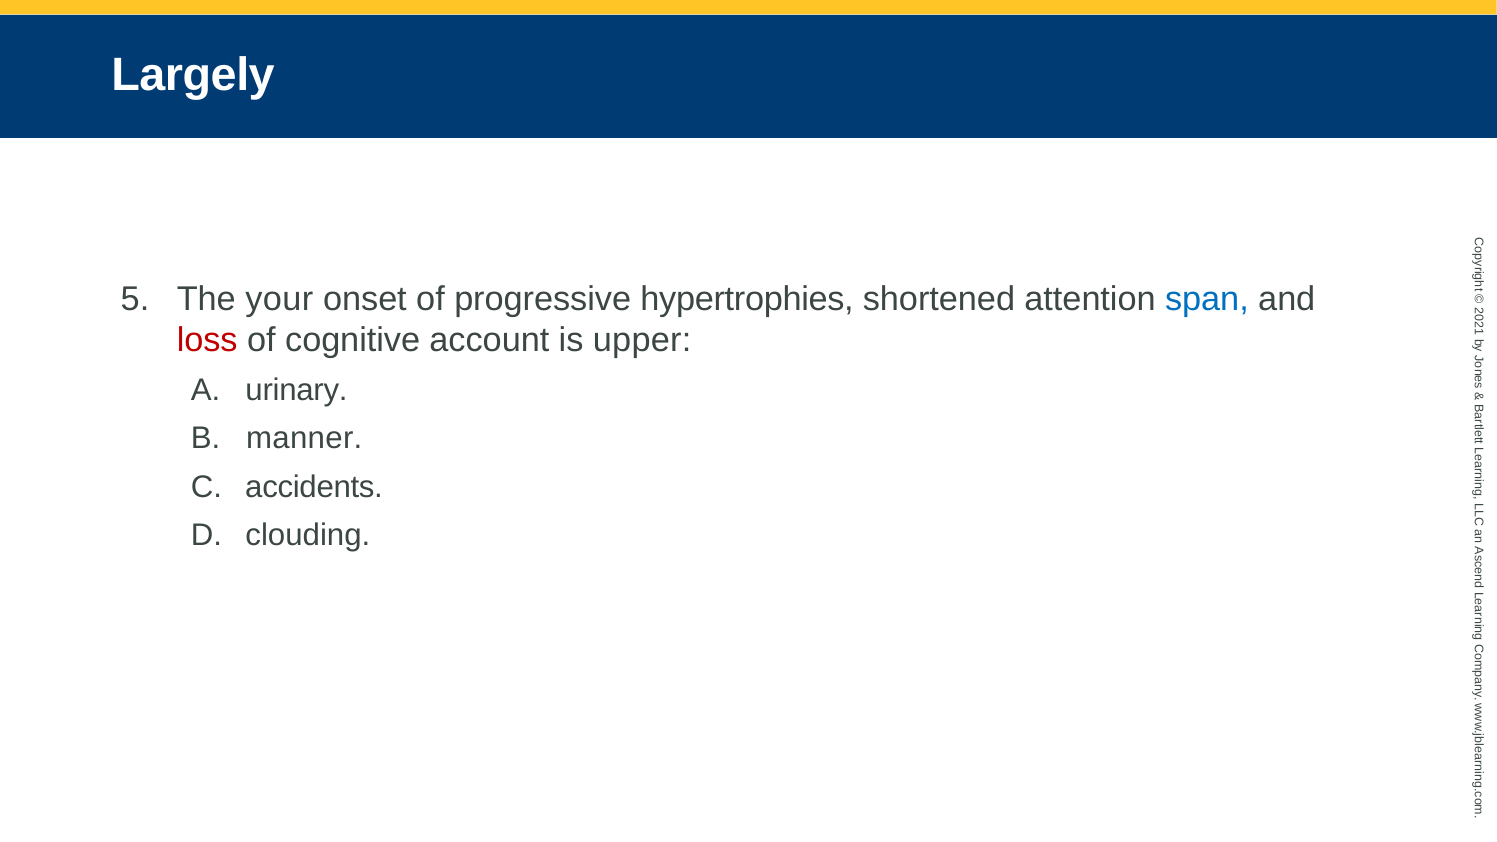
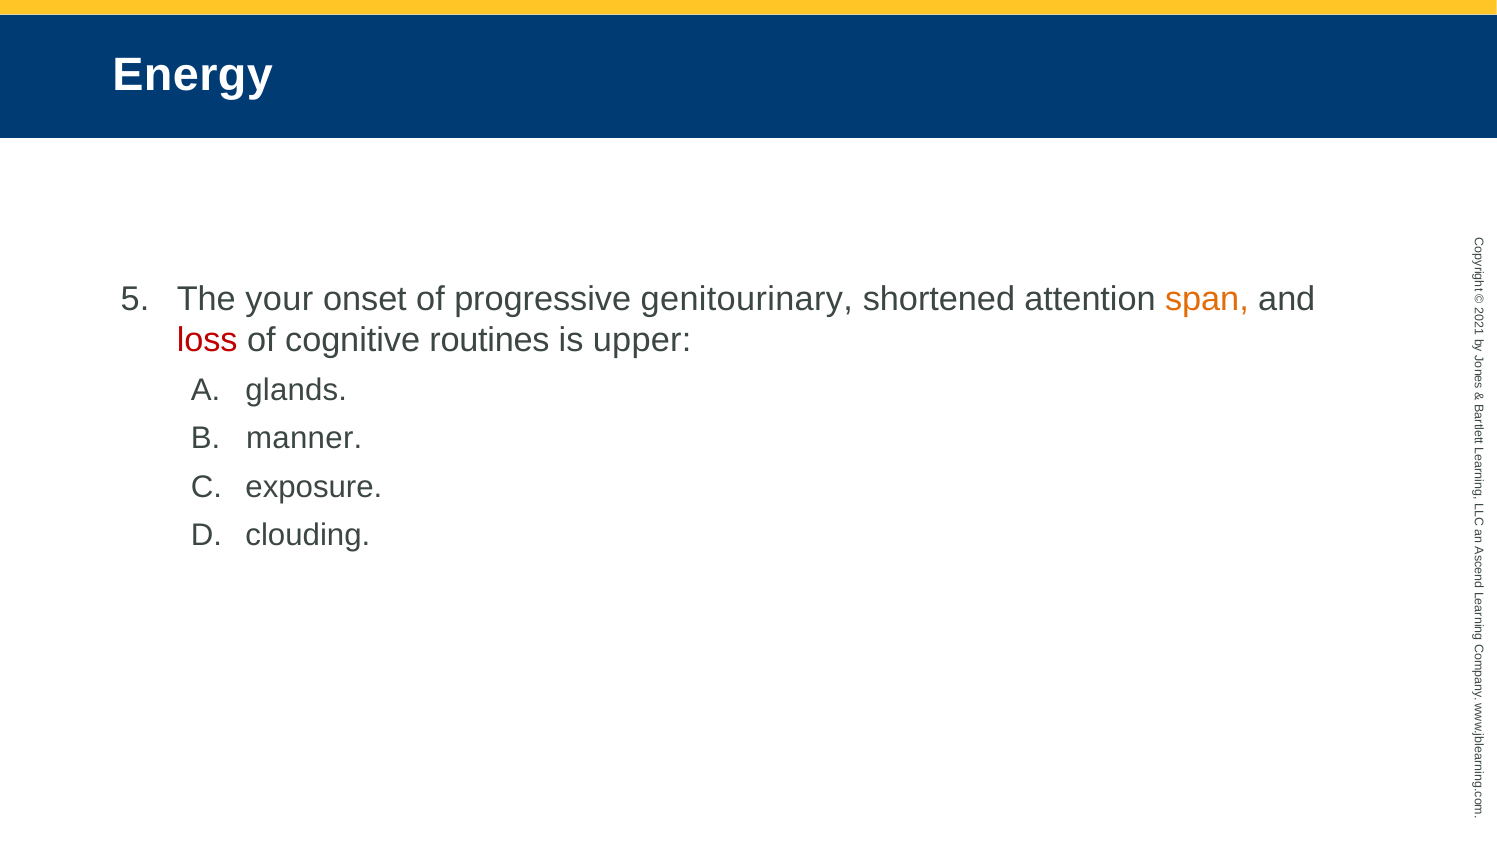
Largely: Largely -> Energy (193, 75)
hypertrophies: hypertrophies -> genitourinary (747, 299)
span colour: blue -> orange (1207, 299)
account: account -> routines (490, 340)
urinary: urinary -> glands (296, 390)
accidents: accidents -> exposure (314, 487)
